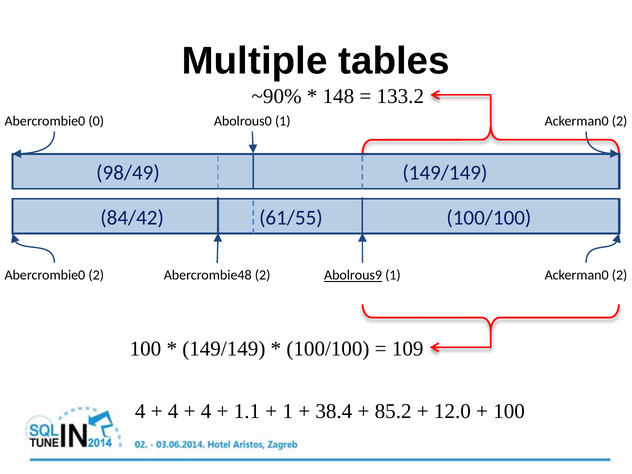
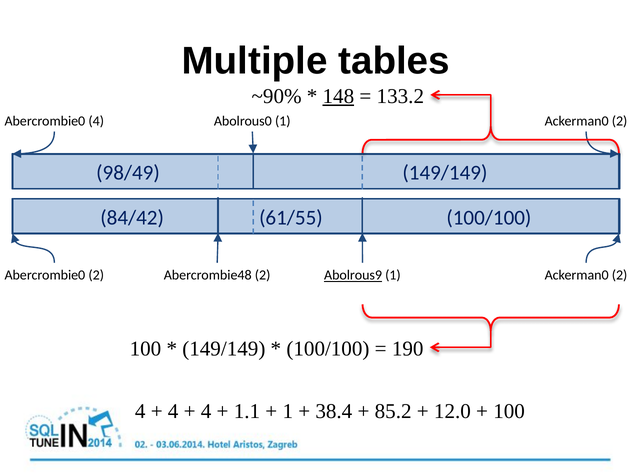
148 underline: none -> present (338, 96)
Abercrombie0 0: 0 -> 4 (96, 121)
109: 109 -> 190 (408, 349)
